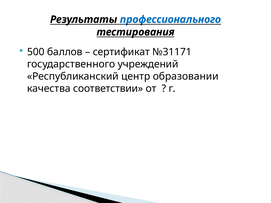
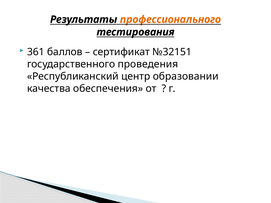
профессионального colour: blue -> orange (170, 19)
500: 500 -> 361 (36, 52)
№31171: №31171 -> №32151 (172, 52)
учреждений: учреждений -> проведения (148, 64)
соответствии: соответствии -> обеспечения (108, 89)
